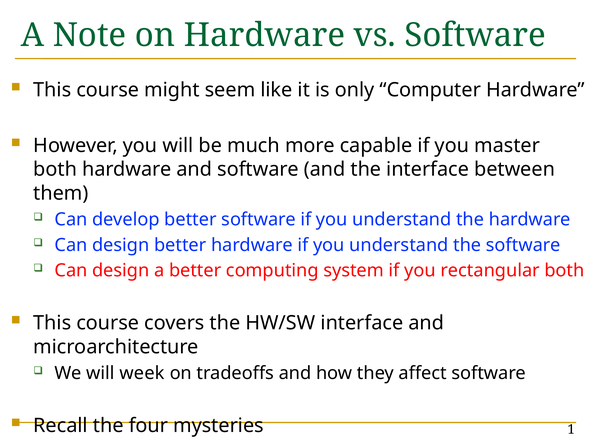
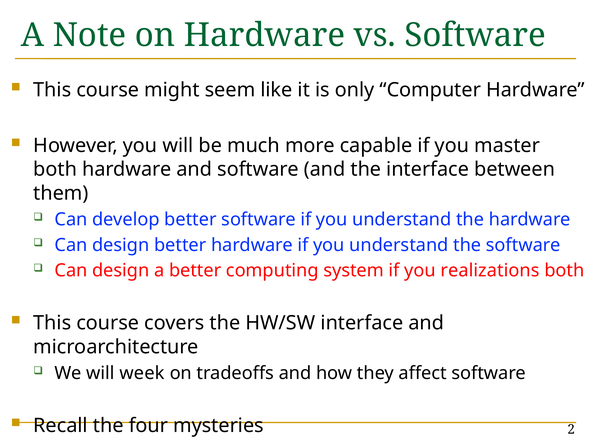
rectangular: rectangular -> realizations (490, 271)
1: 1 -> 2 (571, 430)
